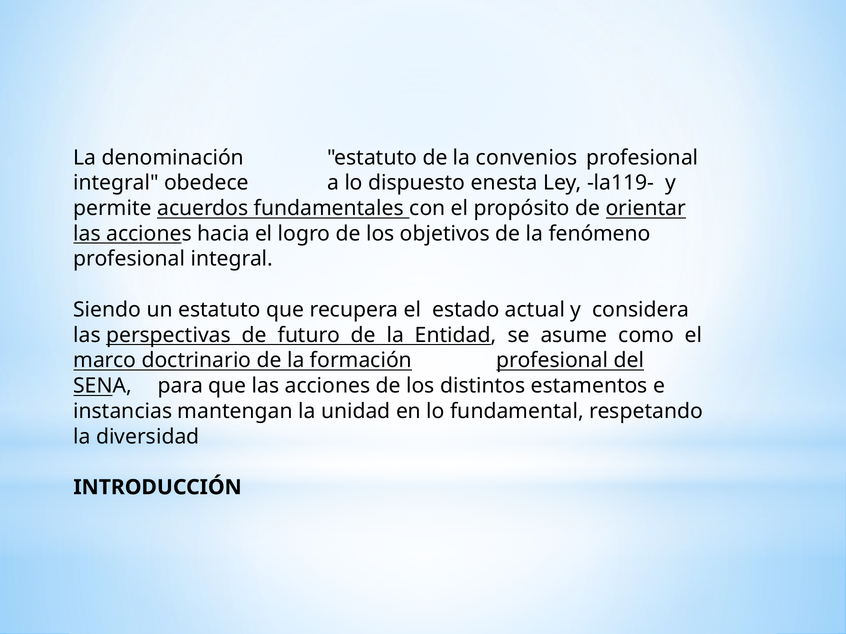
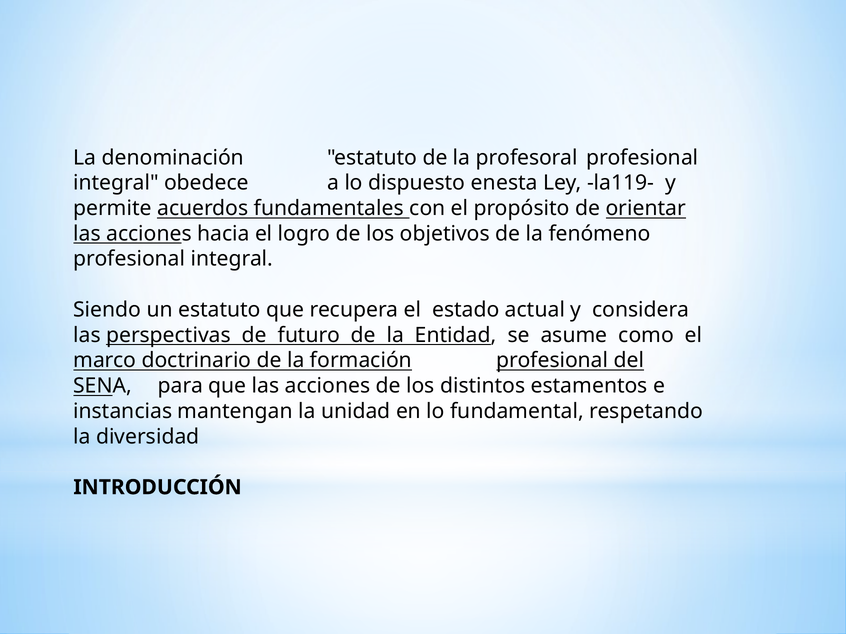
convenios: convenios -> profesoral (527, 158)
